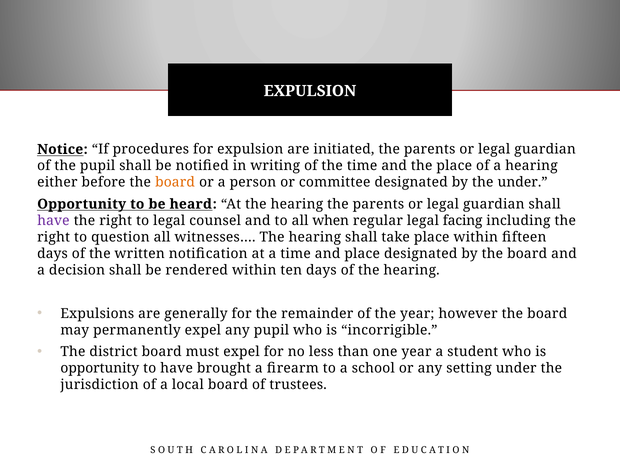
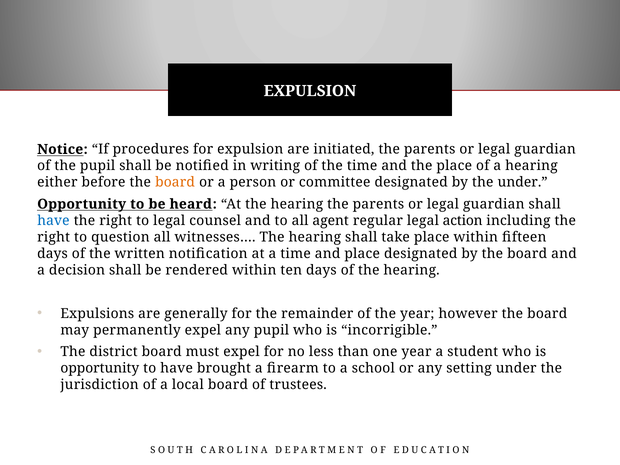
have colour: purple -> blue (53, 221)
when: when -> agent (331, 221)
facing: facing -> action (463, 221)
